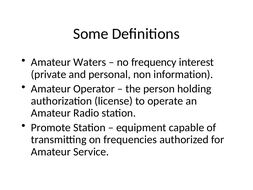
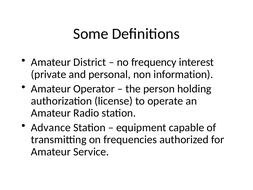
Waters: Waters -> District (90, 62)
Promote: Promote -> Advance (51, 127)
